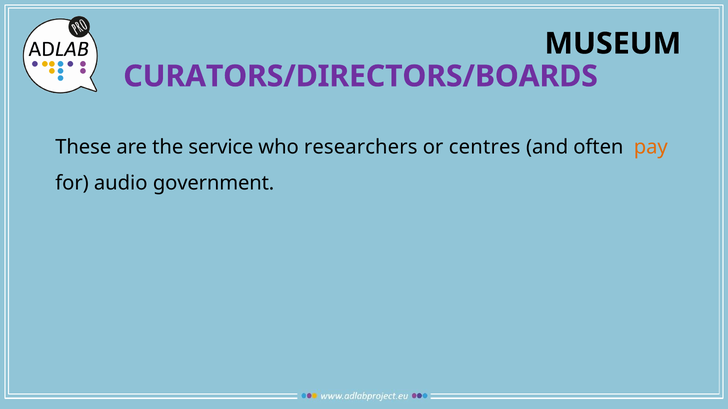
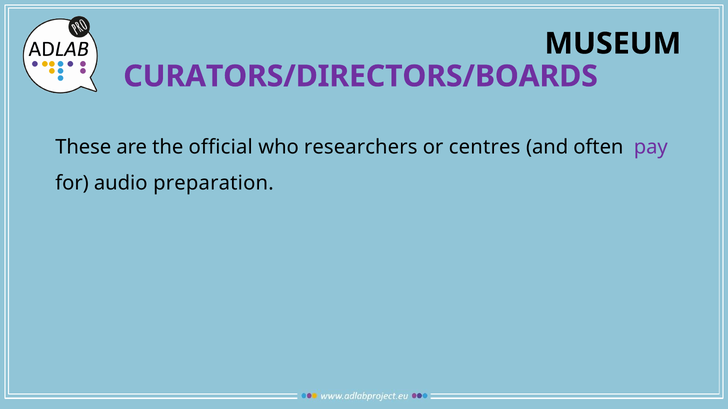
service: service -> official (221, 147)
pay colour: orange -> purple (651, 147)
government: government -> preparation (213, 184)
